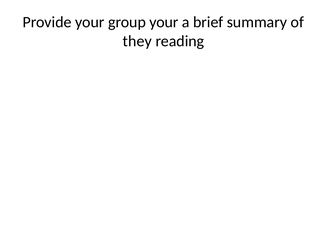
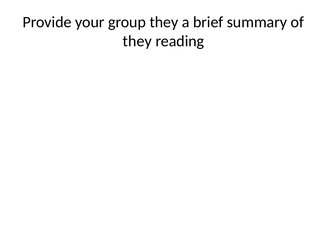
group your: your -> they (164, 22)
